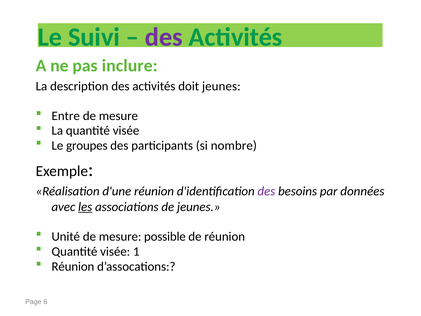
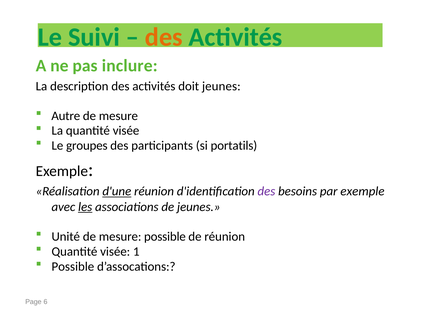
des colour: purple -> orange (164, 37)
Entre: Entre -> Autre (66, 116)
nombre: nombre -> portatils (234, 146)
d'une underline: none -> present (117, 191)
par données: données -> exemple (362, 191)
Réunion: Réunion -> Possible (73, 266)
